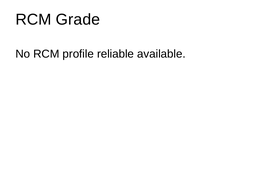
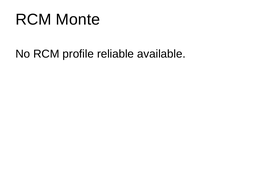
Grade: Grade -> Monte (78, 20)
